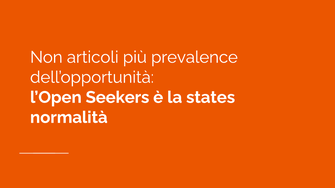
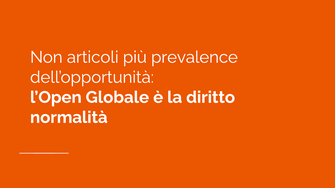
Seekers: Seekers -> Globale (117, 98)
states: states -> diritto (211, 98)
